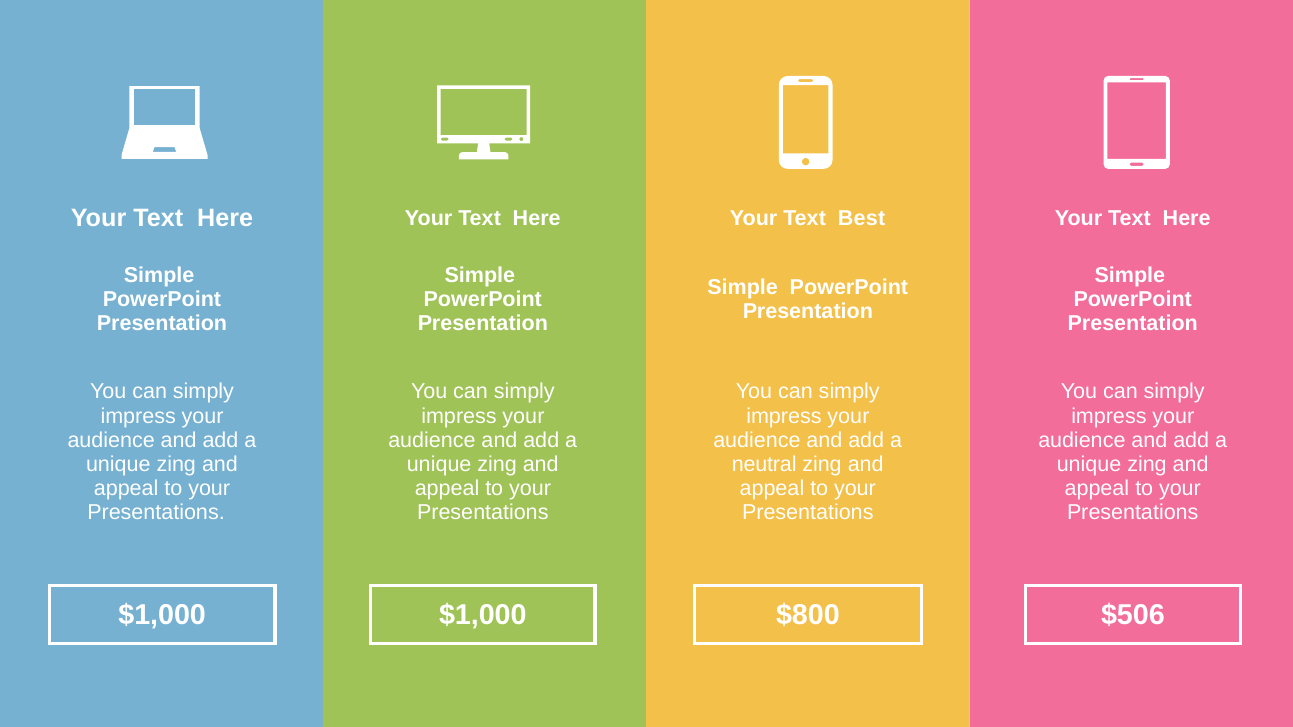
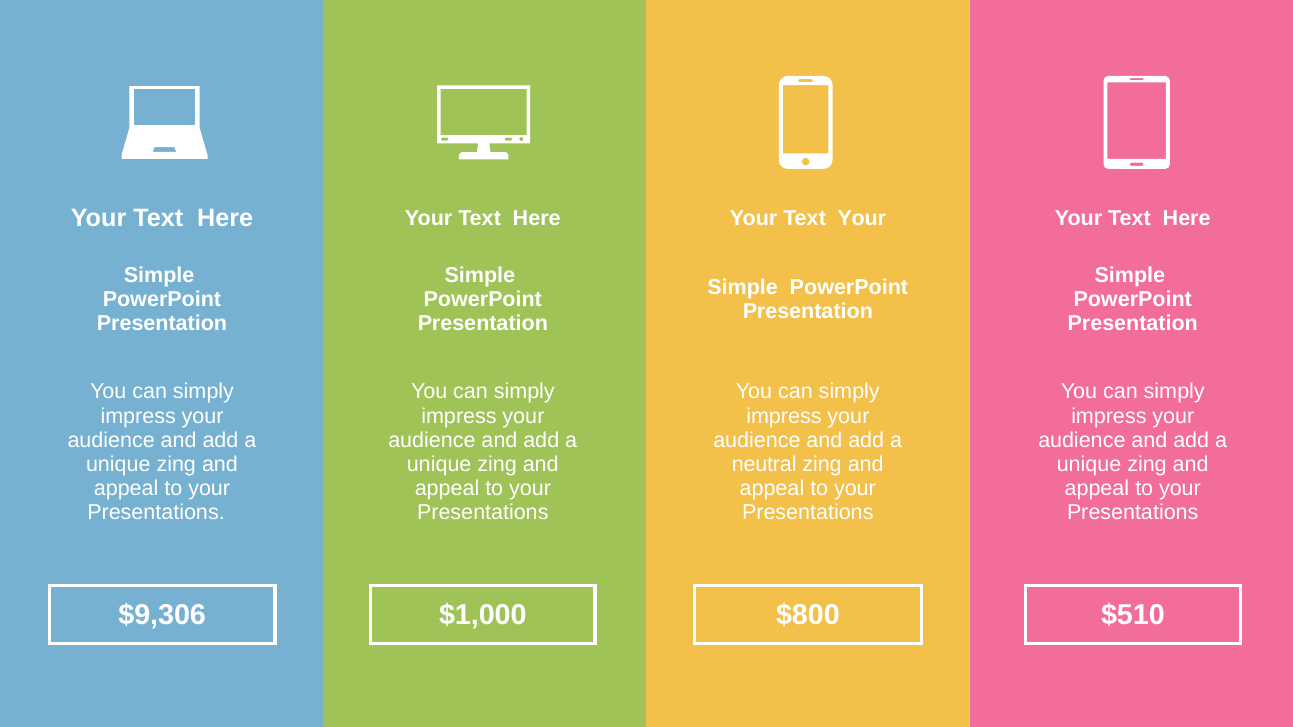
Text Best: Best -> Your (862, 218)
$1,000: $1,000 -> $9,306 (162, 615)
$506: $506 -> $510 (1133, 615)
